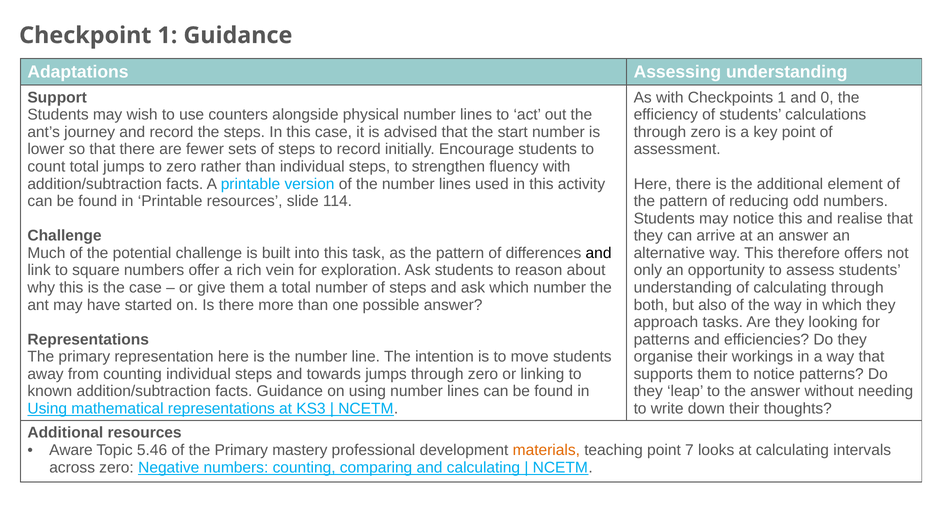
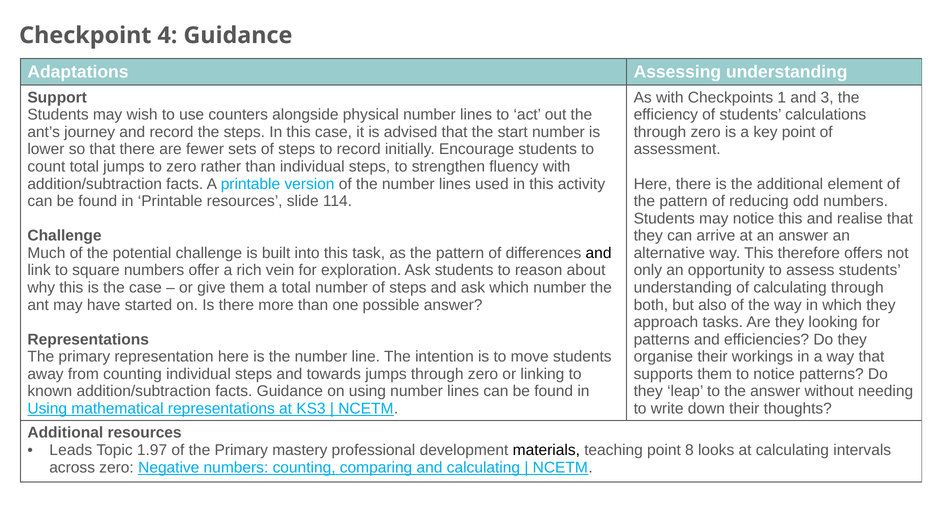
Checkpoint 1: 1 -> 4 (167, 35)
0: 0 -> 3 (827, 98)
Aware: Aware -> Leads (71, 450)
5.46: 5.46 -> 1.97 (152, 450)
materials colour: orange -> black (546, 450)
7: 7 -> 8 (689, 450)
